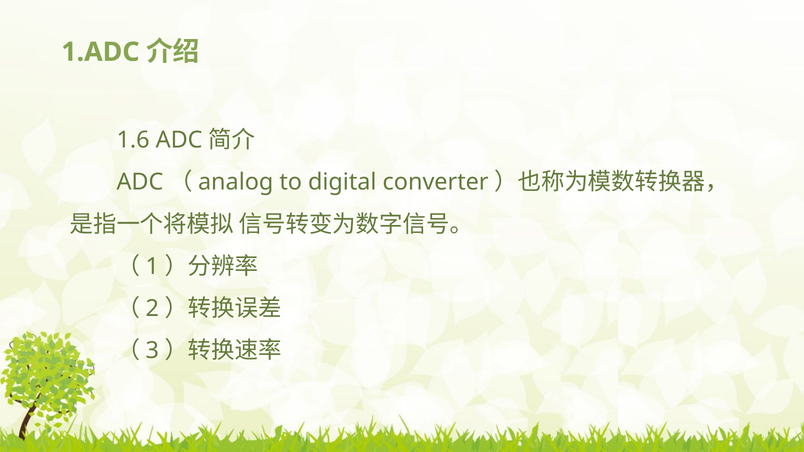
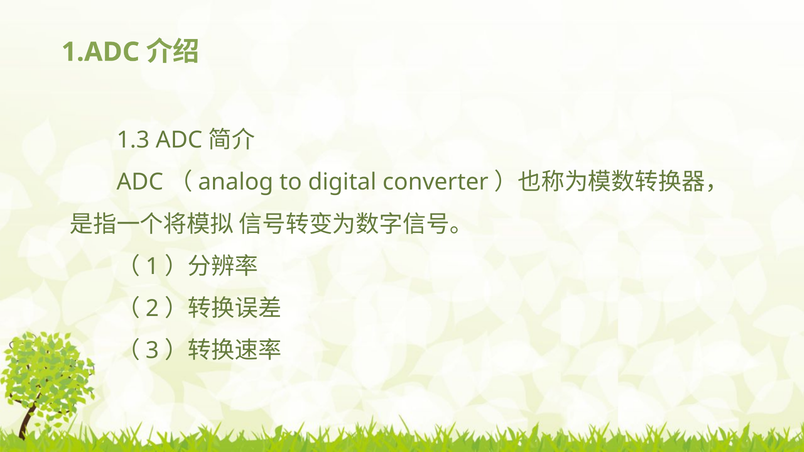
1.6: 1.6 -> 1.3 (133, 140)
